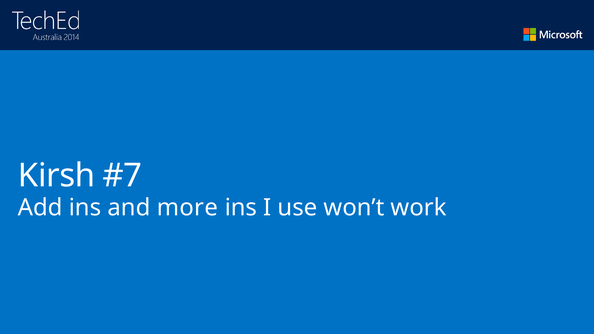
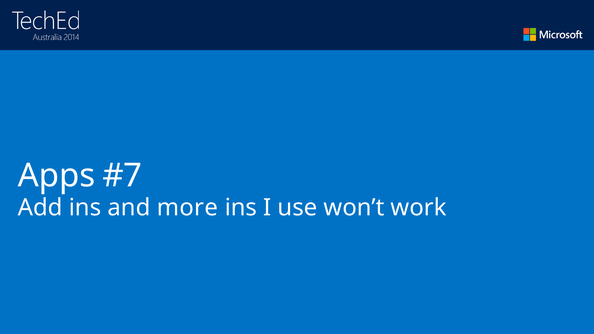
Kirsh: Kirsh -> Apps (57, 176)
